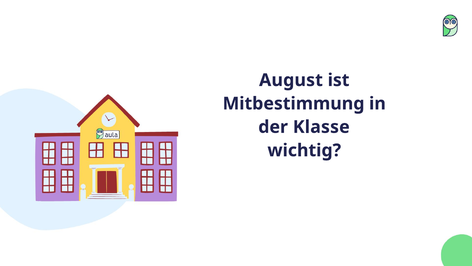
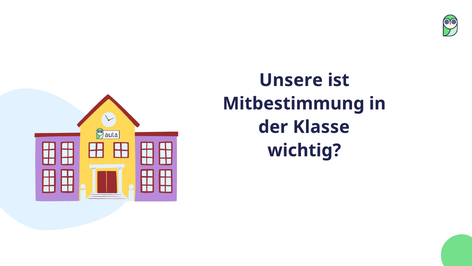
August: August -> Unsere (291, 80)
